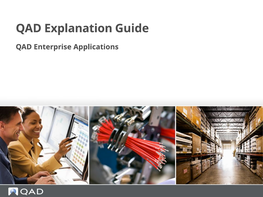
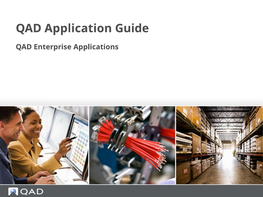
Explanation: Explanation -> Application (78, 28)
